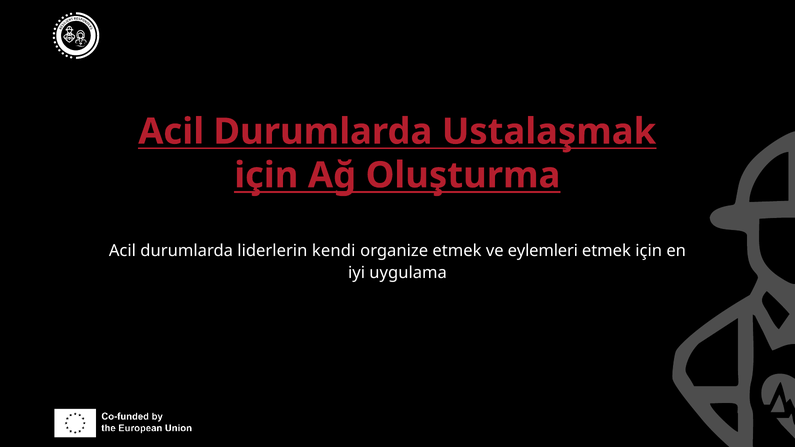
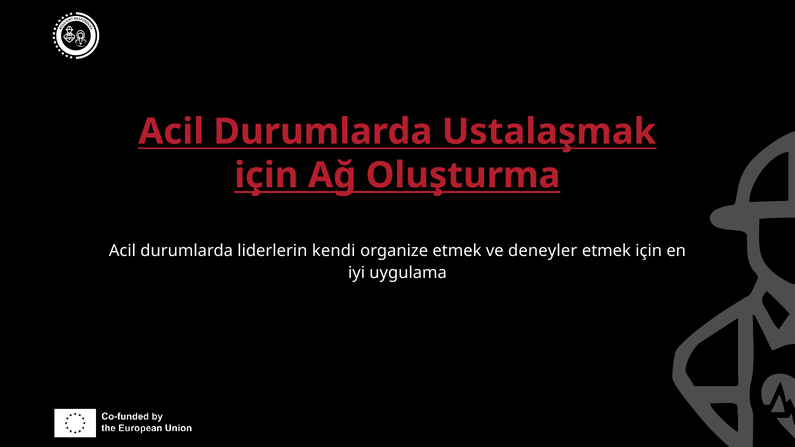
eylemleri: eylemleri -> deneyler (543, 251)
